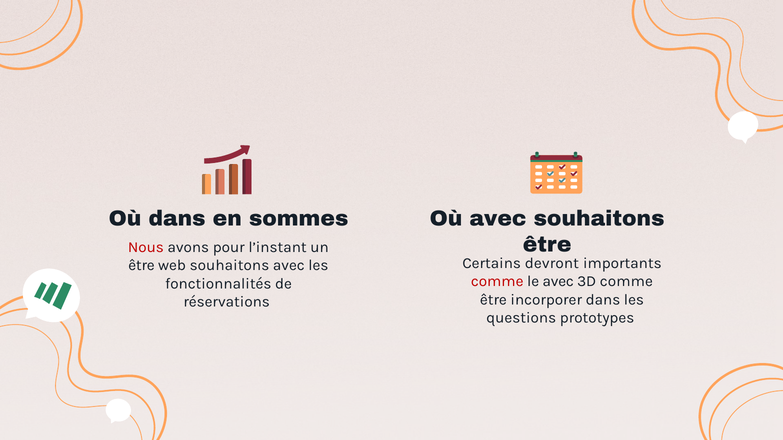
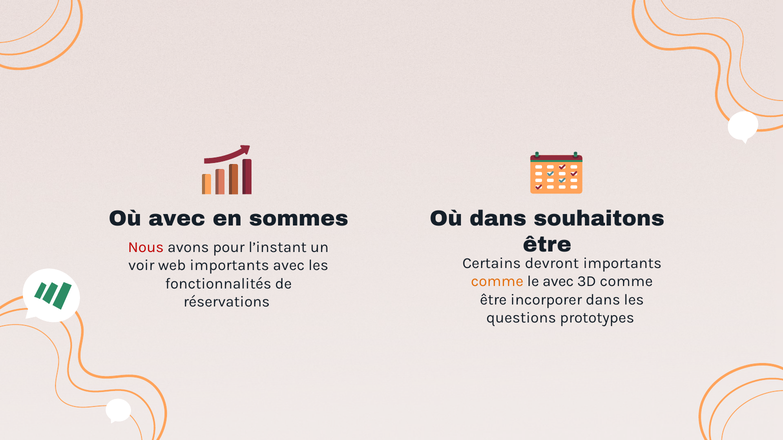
Où dans: dans -> avec (177, 219)
Où avec: avec -> dans (498, 219)
être: être -> voir (141, 266)
web souhaitons: souhaitons -> importants (229, 266)
comme colour: red -> orange (497, 282)
